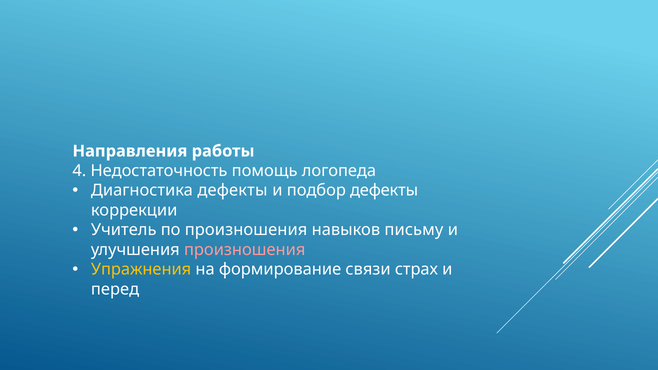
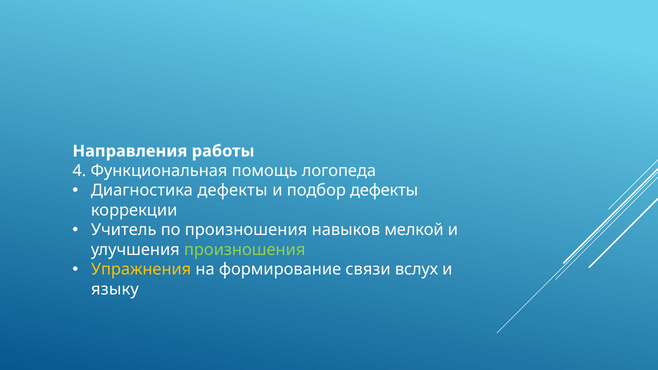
Недостаточность: Недостаточность -> Функциональная (159, 171)
письму: письму -> мелкой (414, 230)
произношения colour: pink -> light green (245, 250)
страх: страх -> вслух (416, 270)
перед: перед -> языку (115, 289)
